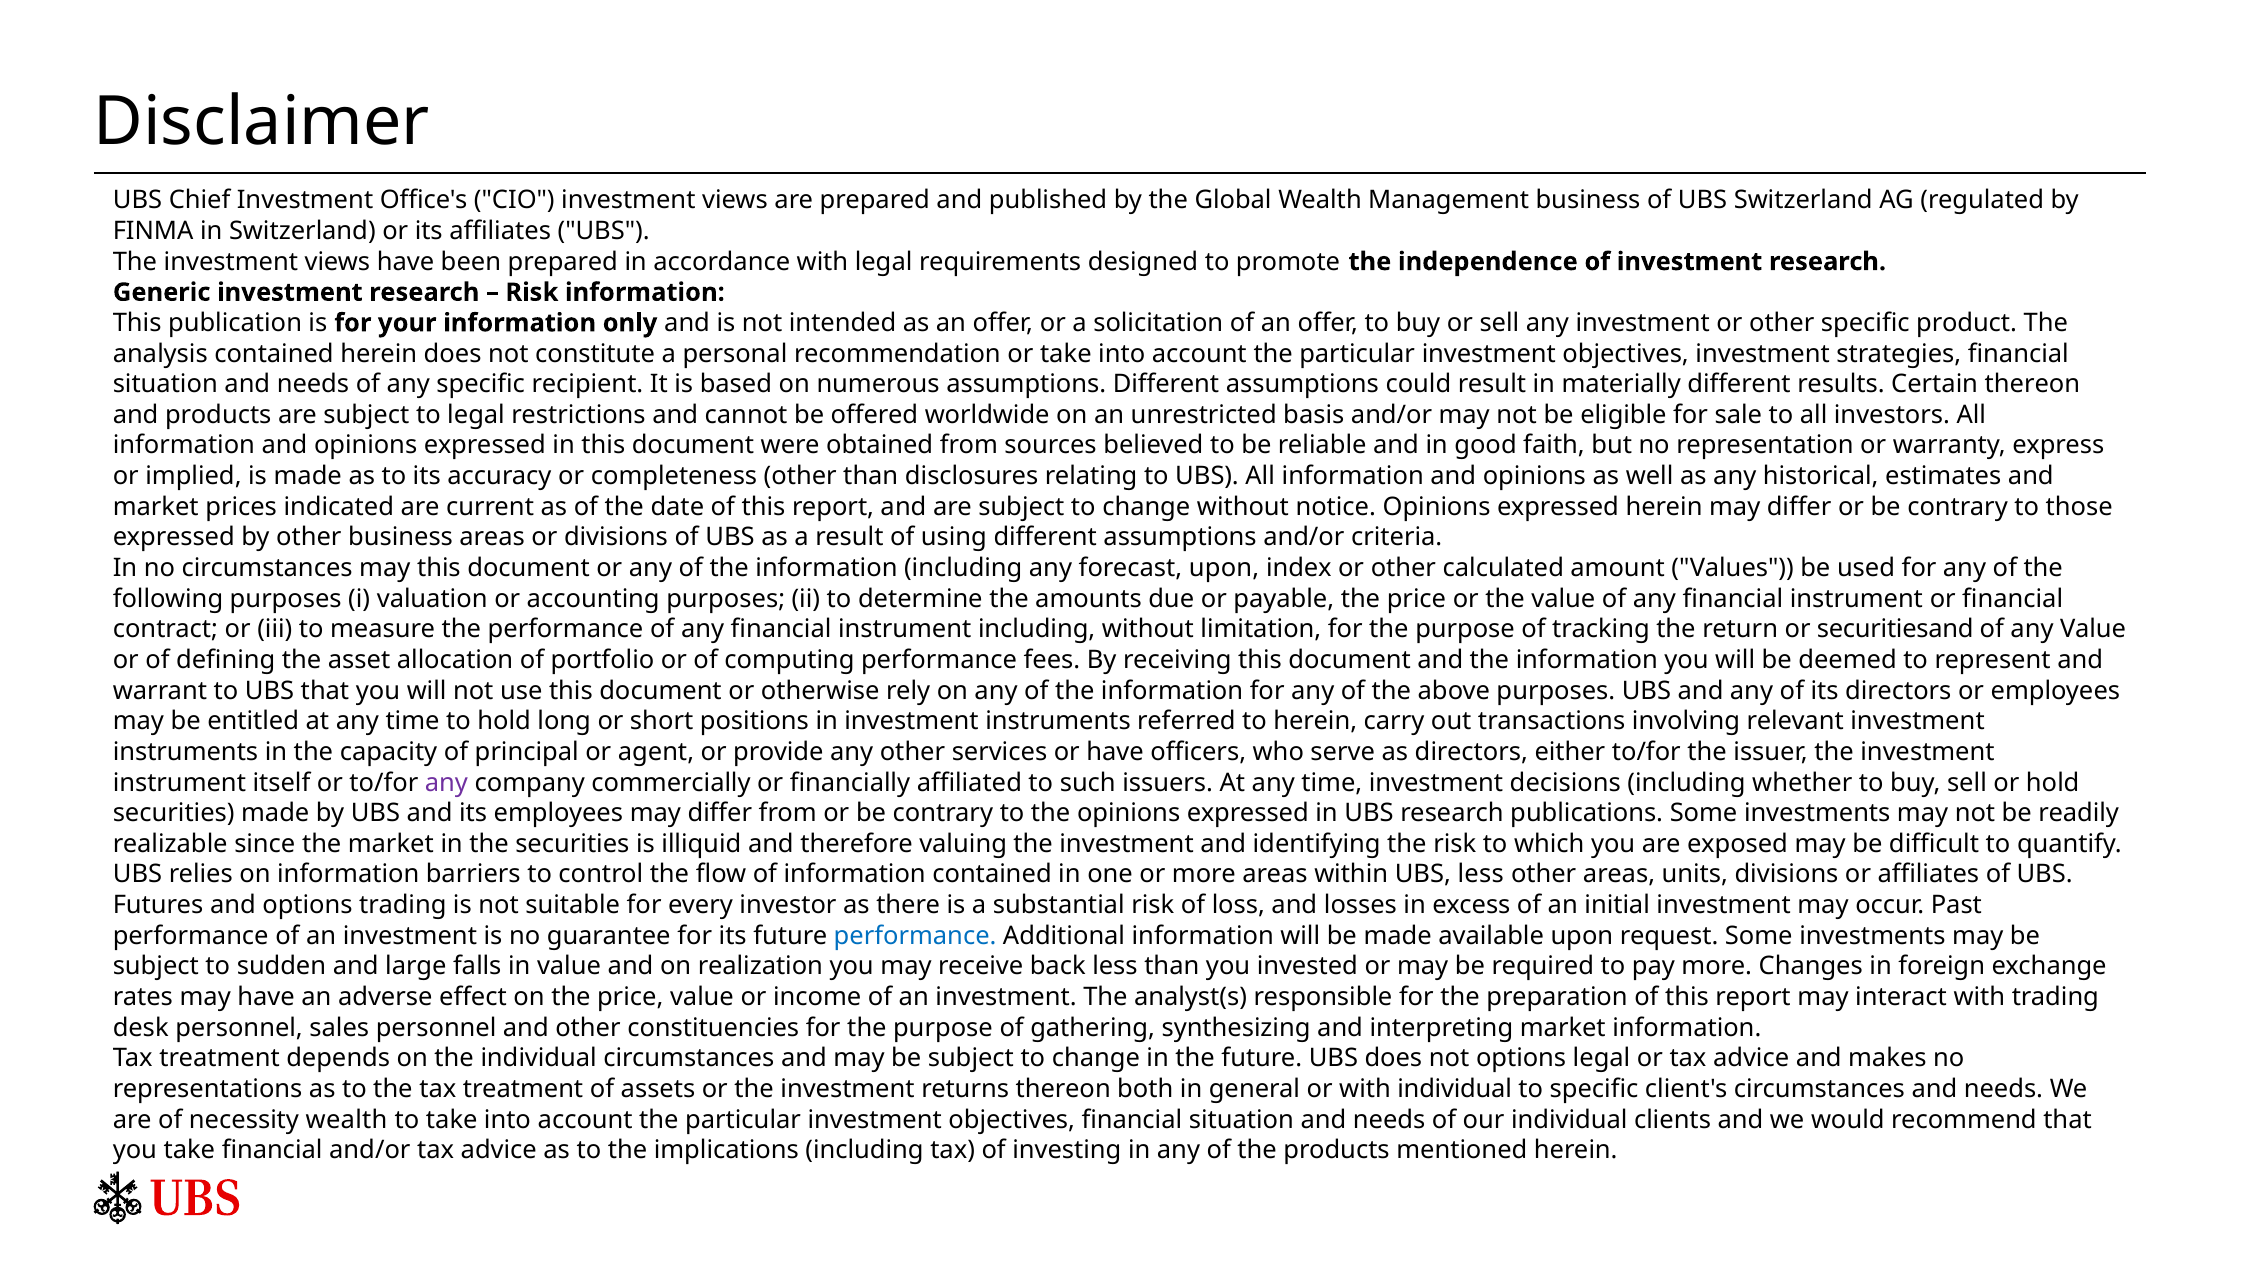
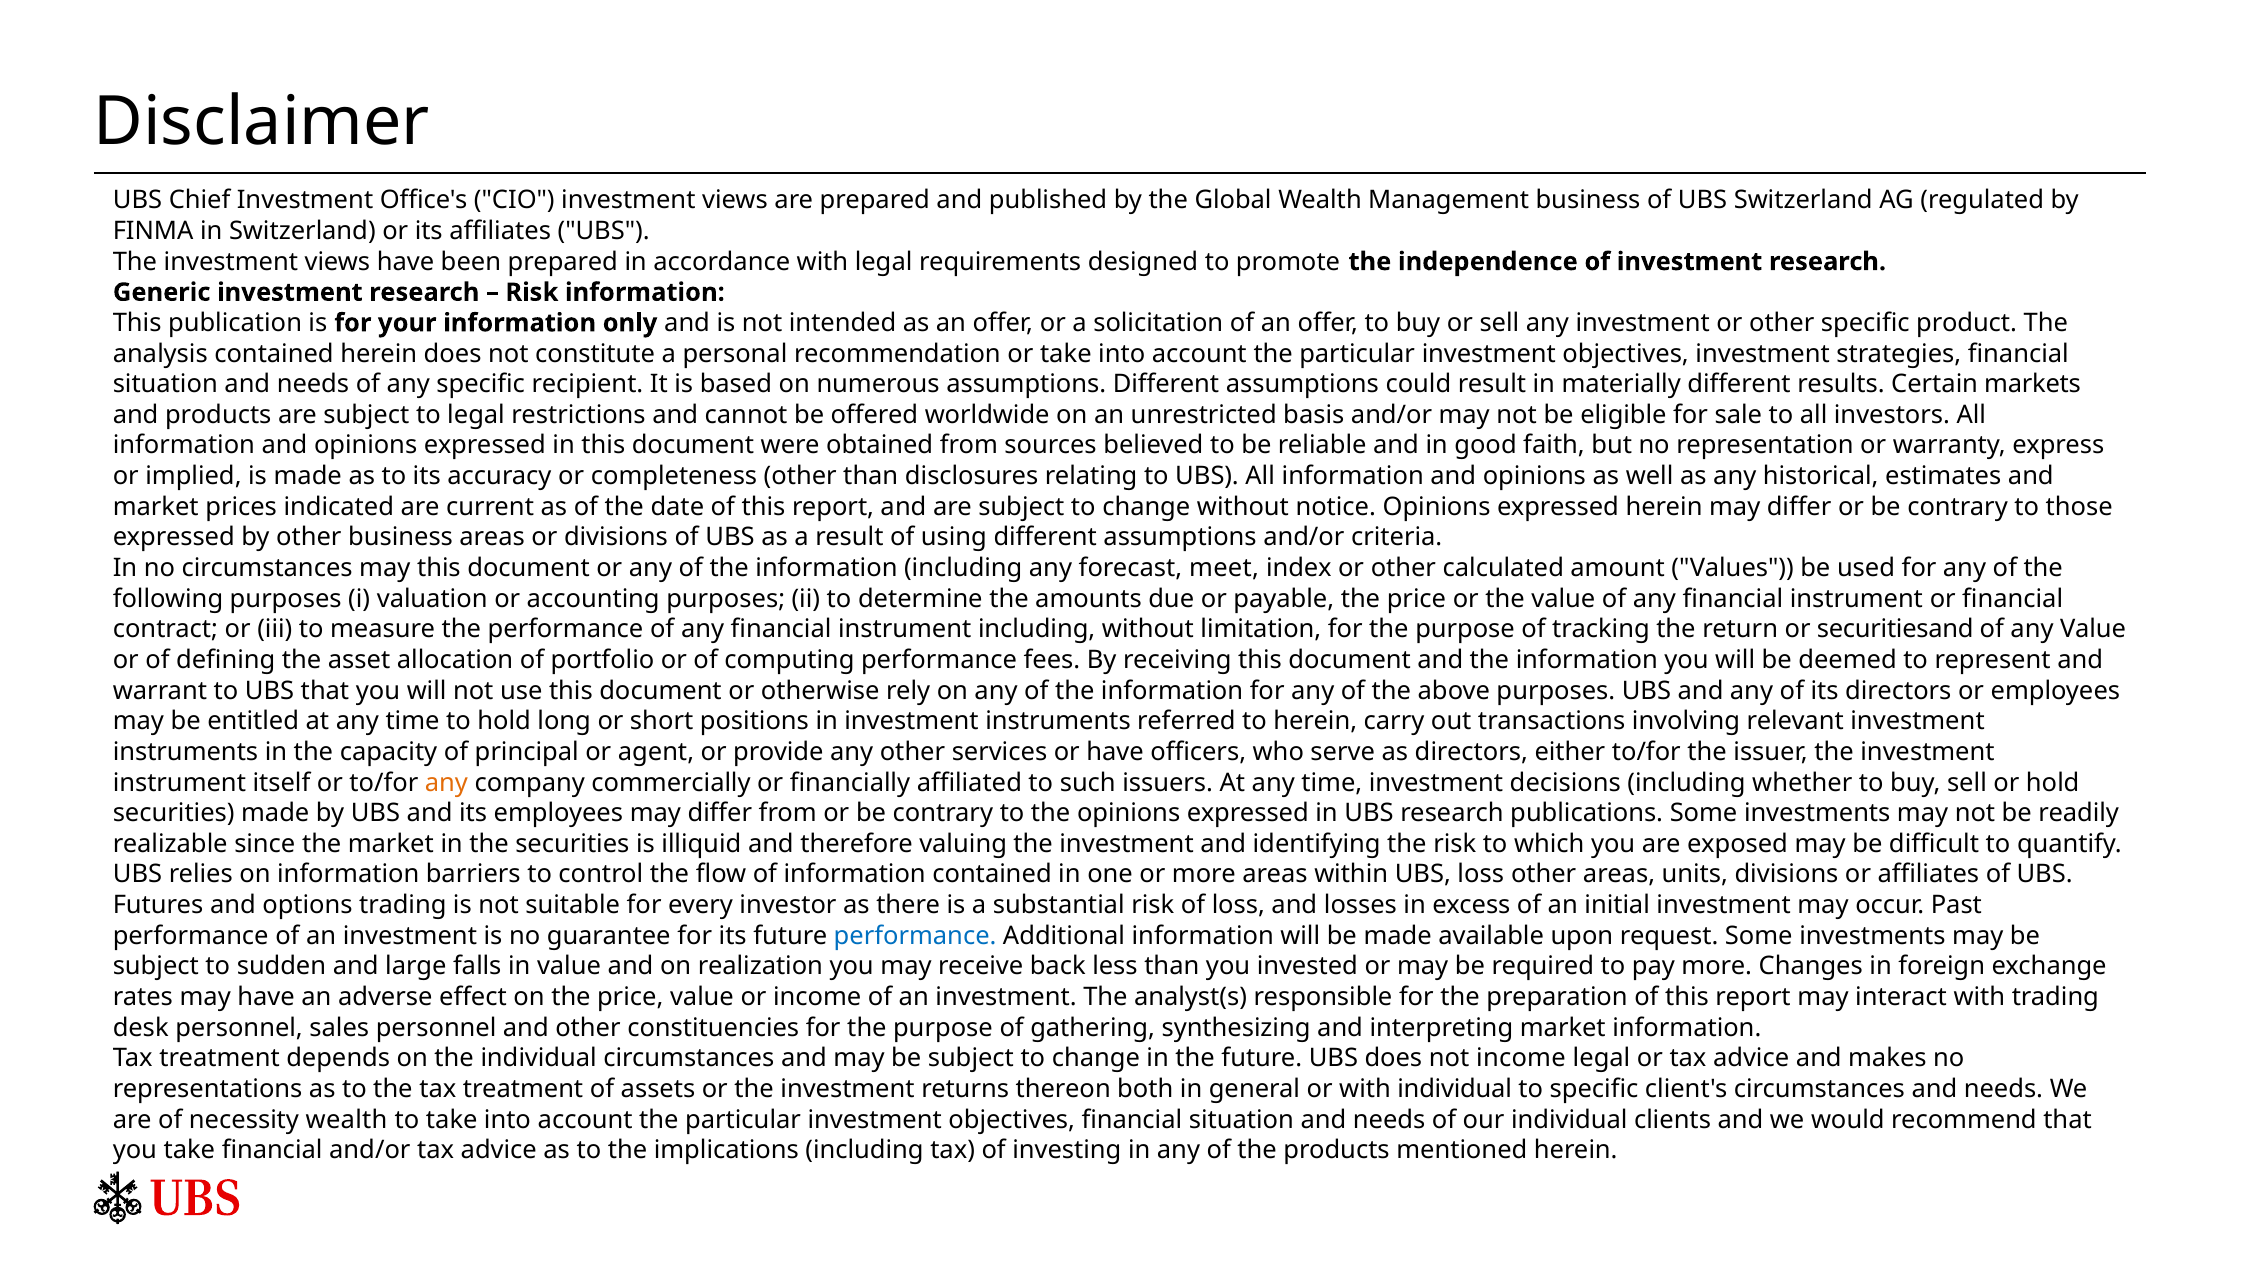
Certain thereon: thereon -> markets (2033, 384)
forecast upon: upon -> meet (1224, 568)
any colour: purple -> orange (446, 783)
UBS less: less -> loss (1481, 875)
not options: options -> income (1521, 1058)
